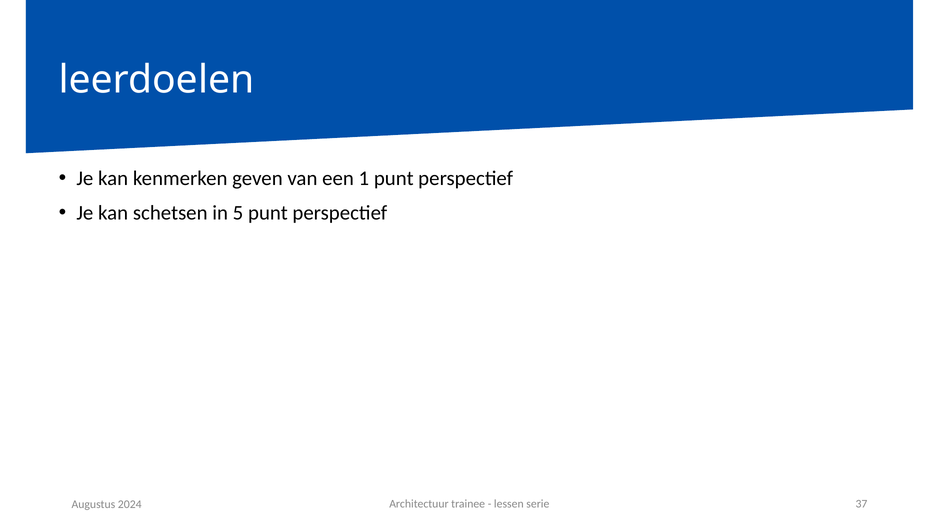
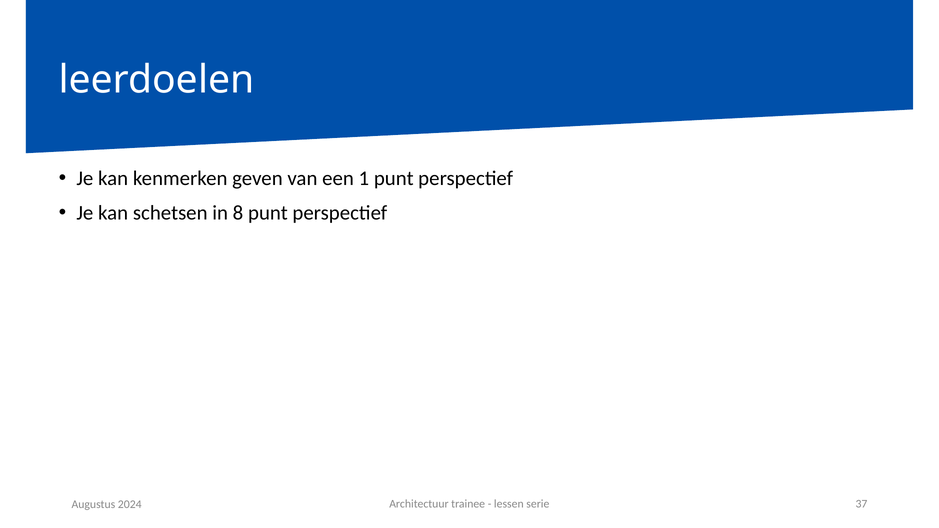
5: 5 -> 8 (238, 213)
